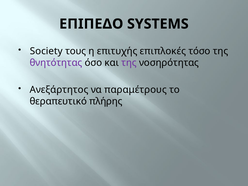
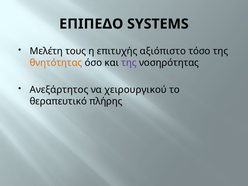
Society: Society -> Μελέτη (46, 51)
επιπλοκές: επιπλοκές -> αξιόπιστο (163, 51)
θνητότητας colour: purple -> orange (56, 63)
παραμέτρους: παραμέτρους -> χειρουργικού (136, 90)
